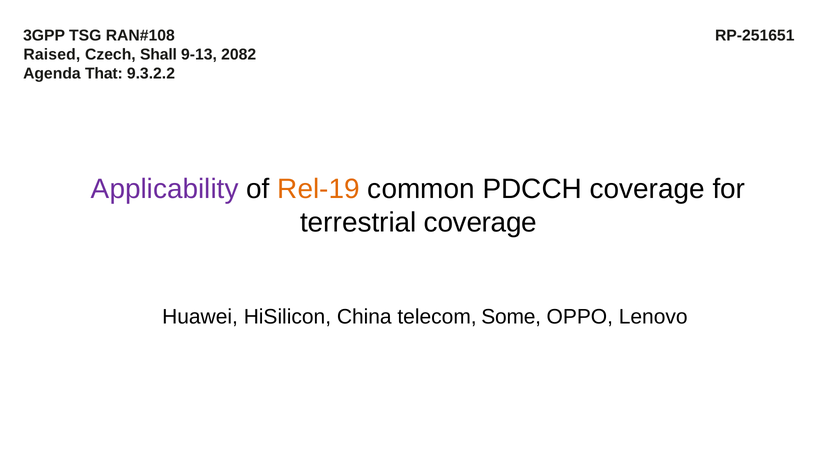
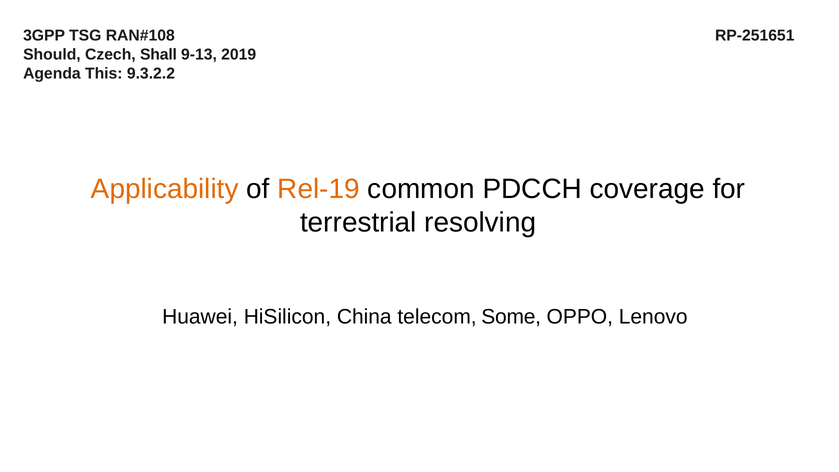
Raised: Raised -> Should (52, 54)
2082: 2082 -> 2019 (239, 54)
That: That -> This (104, 73)
Applicability colour: purple -> orange (165, 189)
terrestrial coverage: coverage -> resolving (480, 223)
